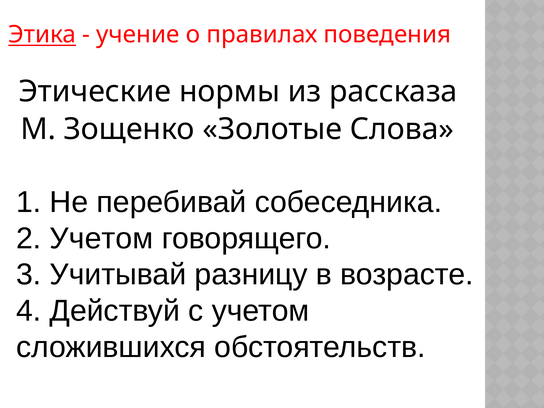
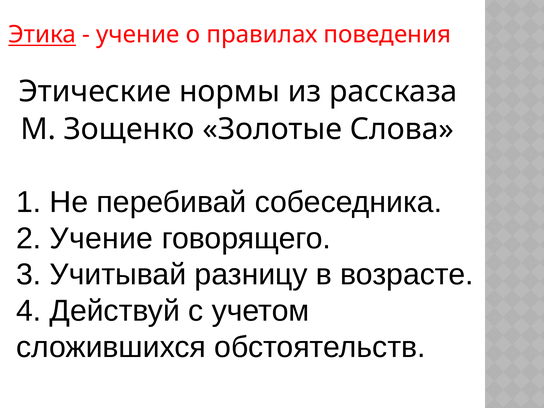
2 Учетом: Учетом -> Учение (101, 238)
